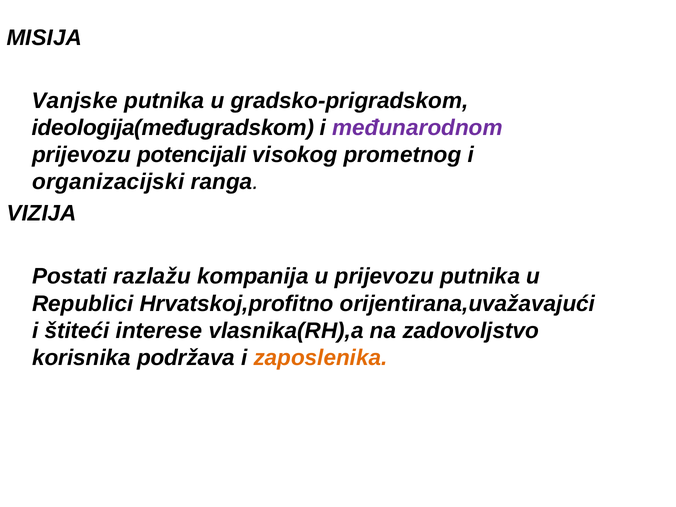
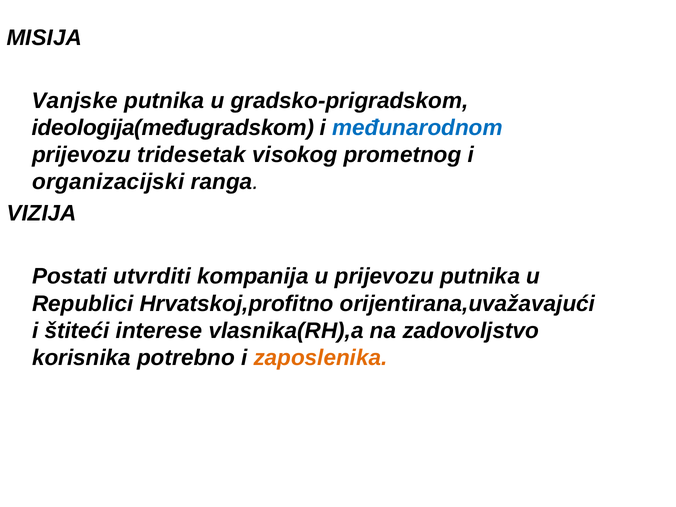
međunarodnom colour: purple -> blue (417, 128)
potencijali: potencijali -> tridesetak (192, 155)
razlažu: razlažu -> utvrditi (152, 277)
podržava: podržava -> potrebno (186, 358)
